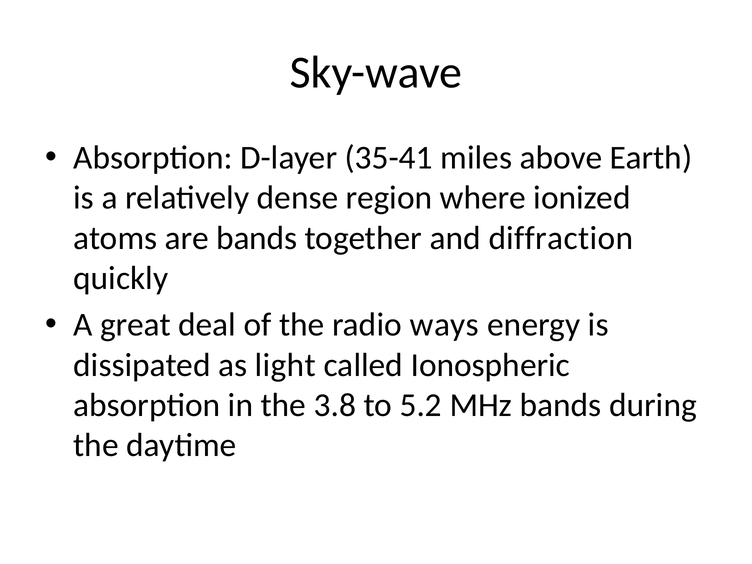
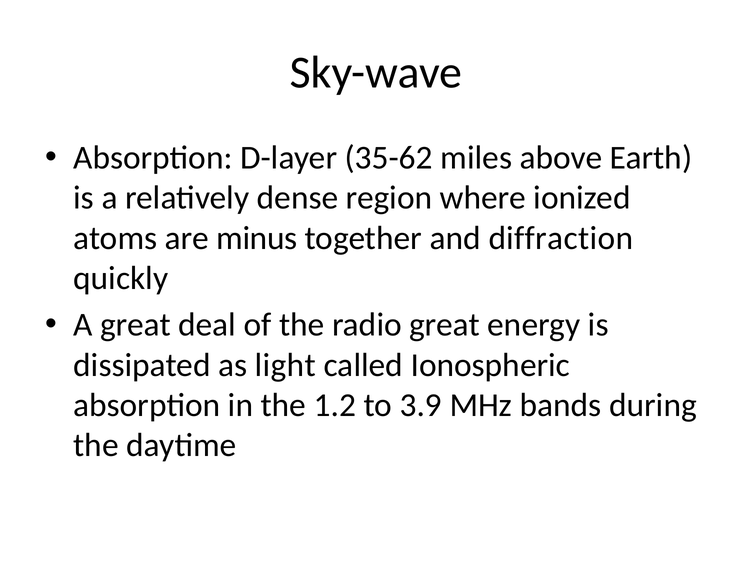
35-41: 35-41 -> 35-62 (389, 158)
are bands: bands -> minus (257, 238)
radio ways: ways -> great (445, 325)
3.8: 3.8 -> 1.2 (335, 405)
5.2: 5.2 -> 3.9 (421, 405)
